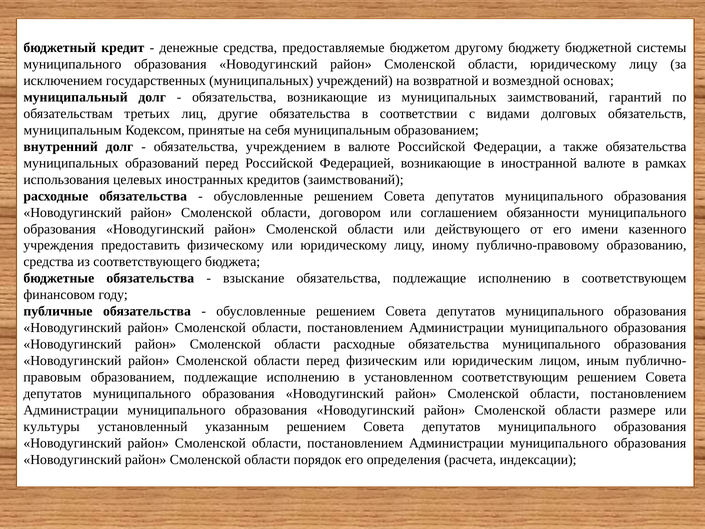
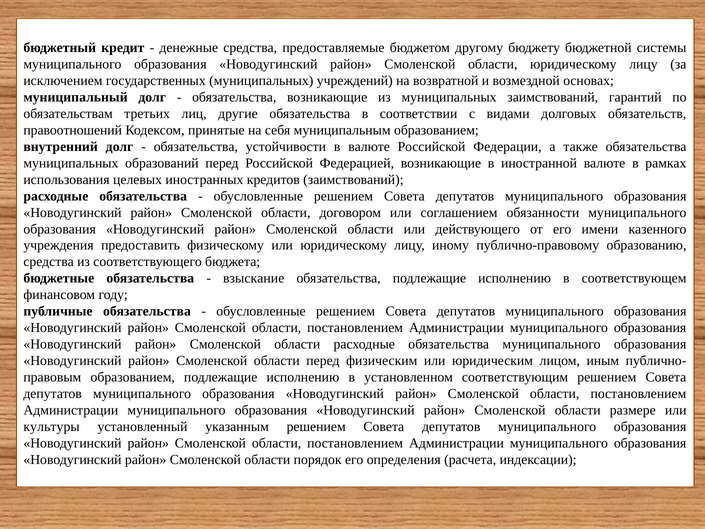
муниципальным: муниципальным -> правоотношений (73, 130)
учреждением: учреждением -> устойчивости (286, 147)
